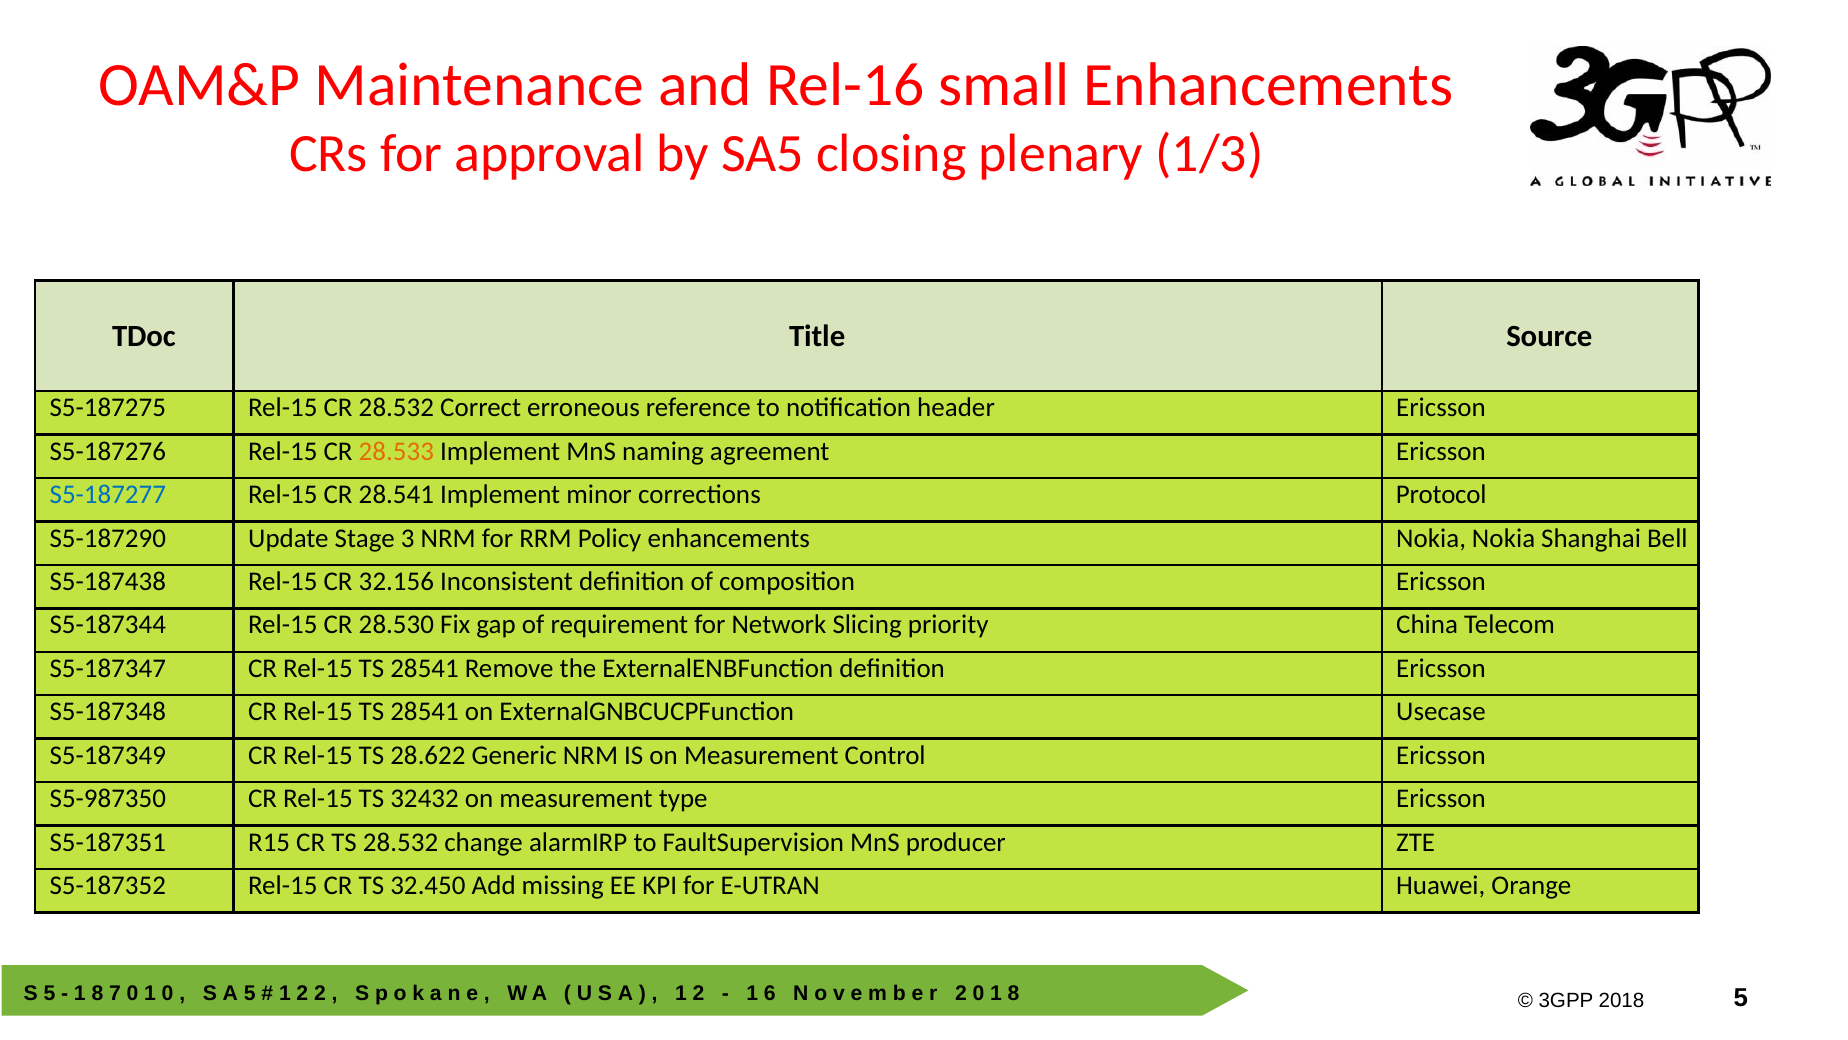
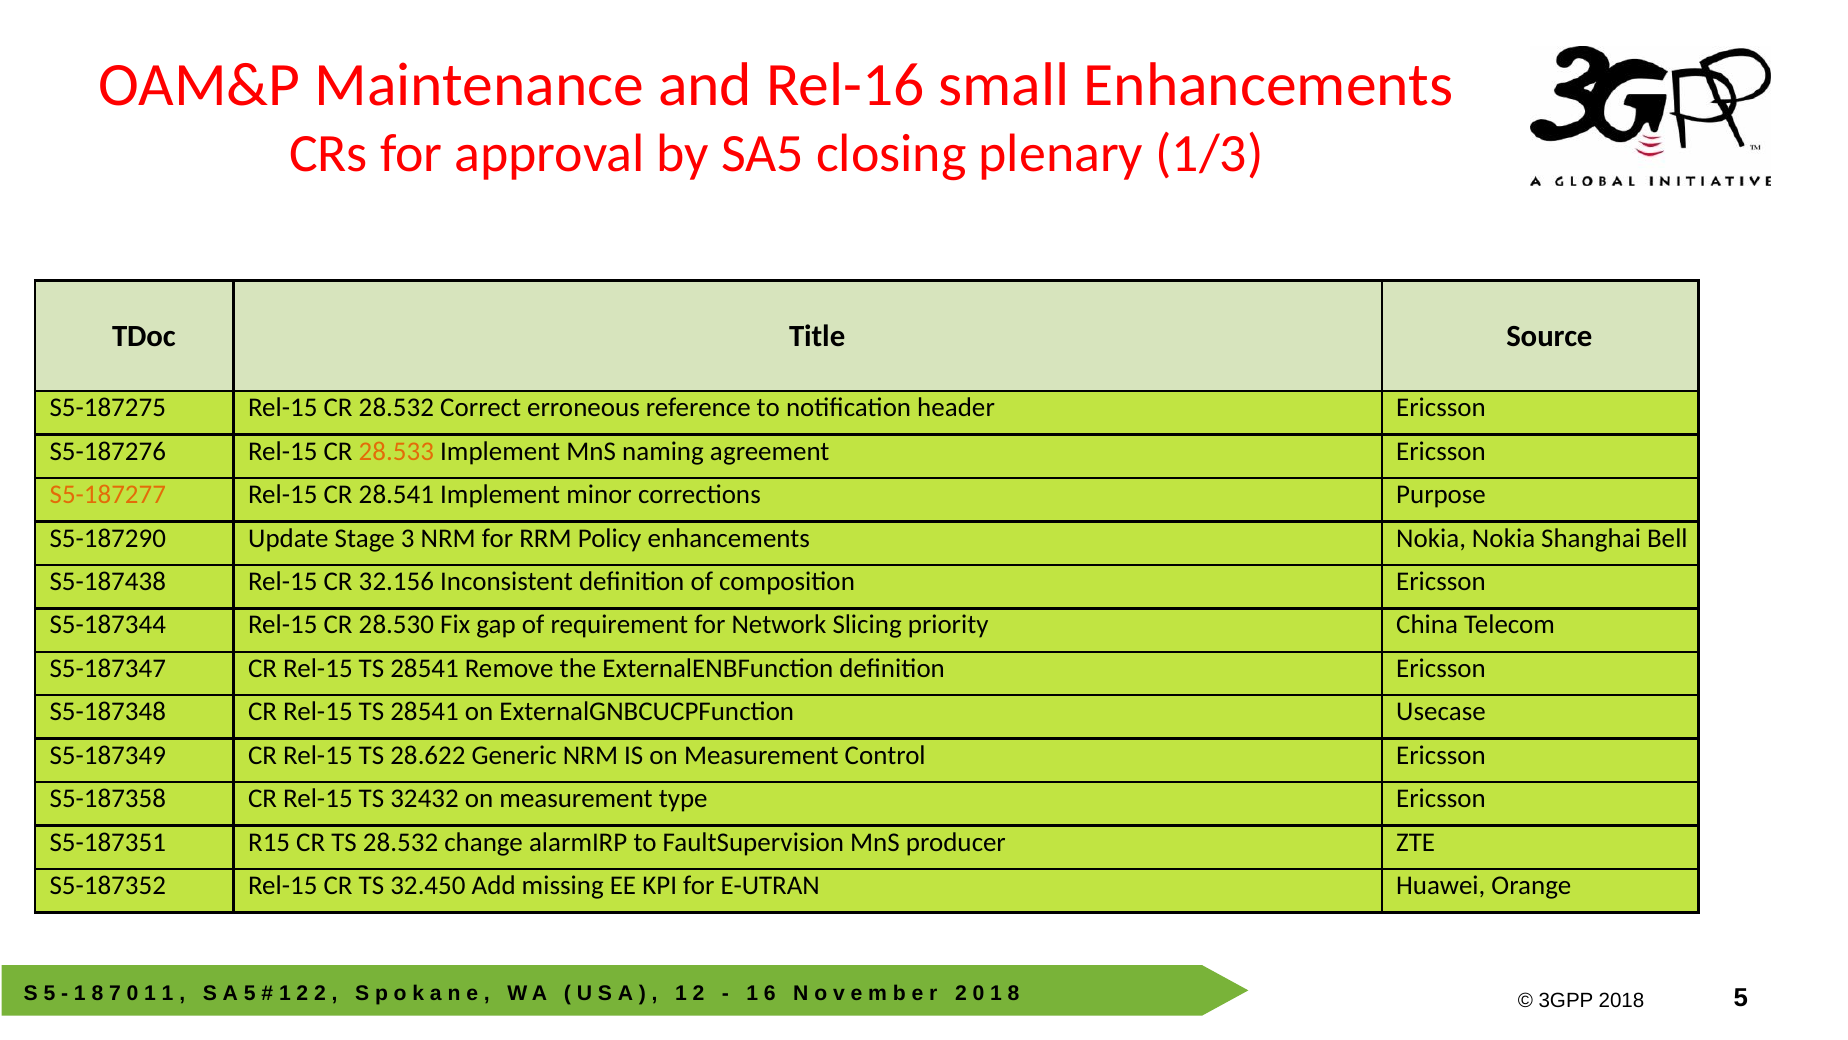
S5-187277 colour: blue -> orange (108, 494)
Protocol: Protocol -> Purpose (1441, 494)
S5-987350: S5-987350 -> S5-187358 (108, 799)
0: 0 -> 1 (168, 993)
